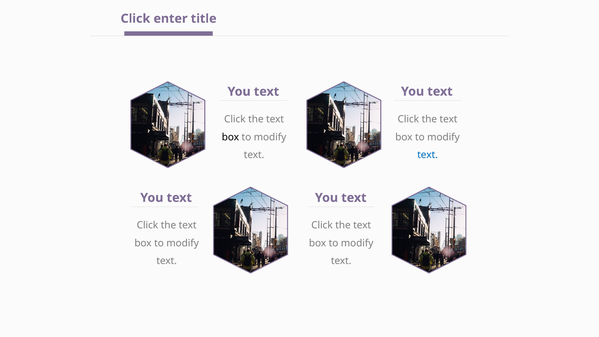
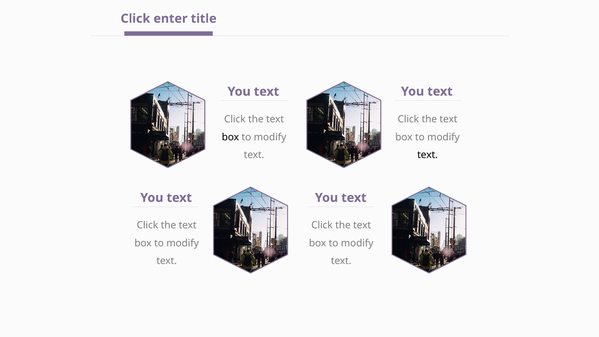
text colour: blue -> black (428, 155)
